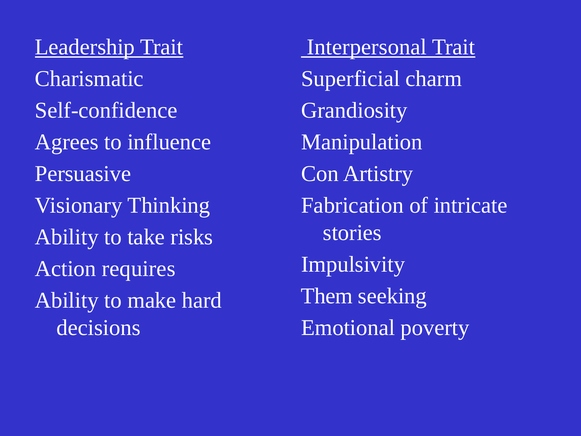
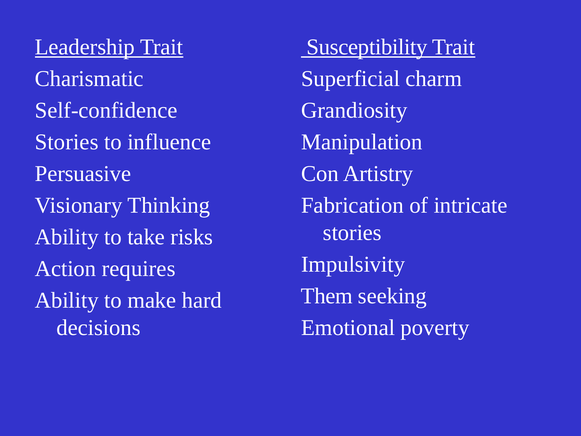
Interpersonal: Interpersonal -> Susceptibility (367, 47)
Agrees: Agrees -> Stories (67, 142)
